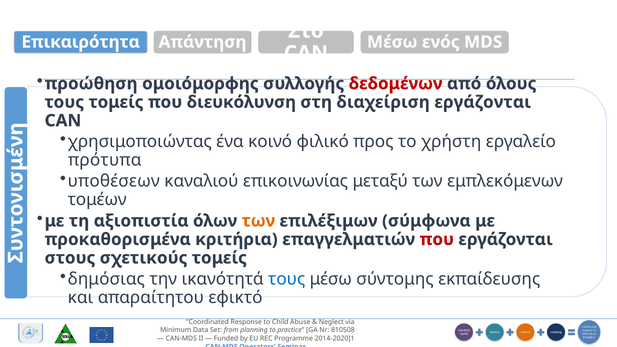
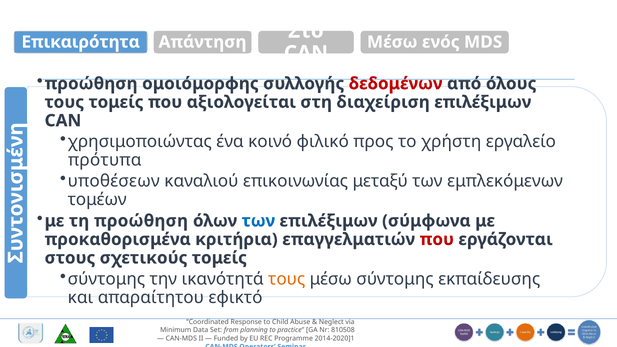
διευκόλυνση: διευκόλυνση -> αξιολογείται (241, 102)
διαχείριση εργάζονται: εργάζονται -> επιλέξιμων (483, 102)
τη αξιοπιστία: αξιοπιστία -> προώθηση (141, 221)
των colour: orange -> blue (258, 221)
δημόσιας: δημόσιας -> σύντομης (106, 279)
τους colour: blue -> orange (287, 279)
